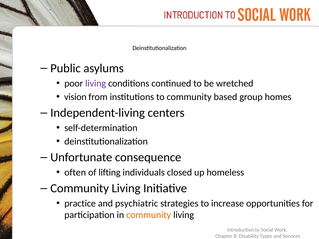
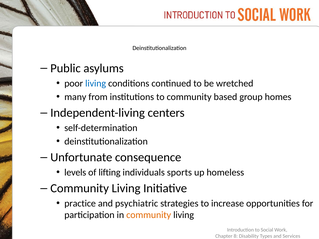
living colour: purple -> blue (96, 83)
vision: vision -> many (75, 97)
often: often -> levels (75, 173)
closed: closed -> sports (179, 173)
